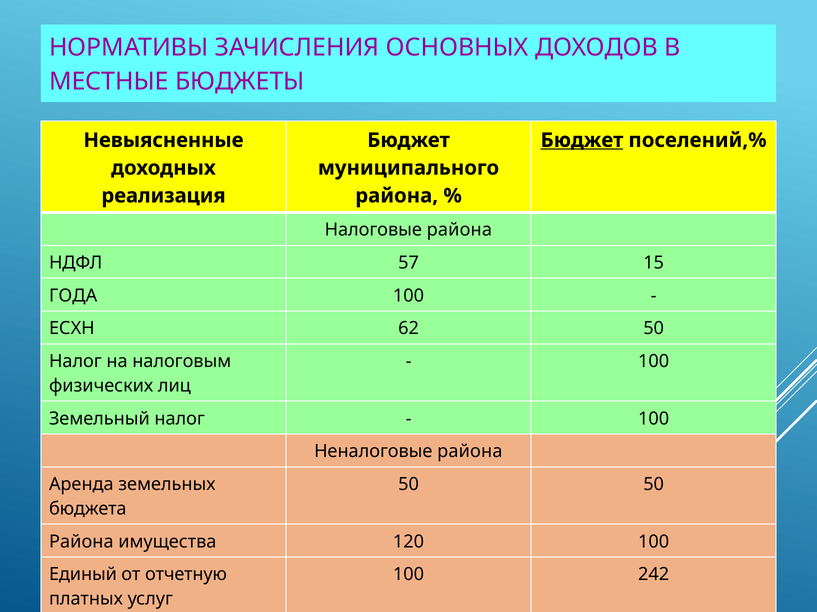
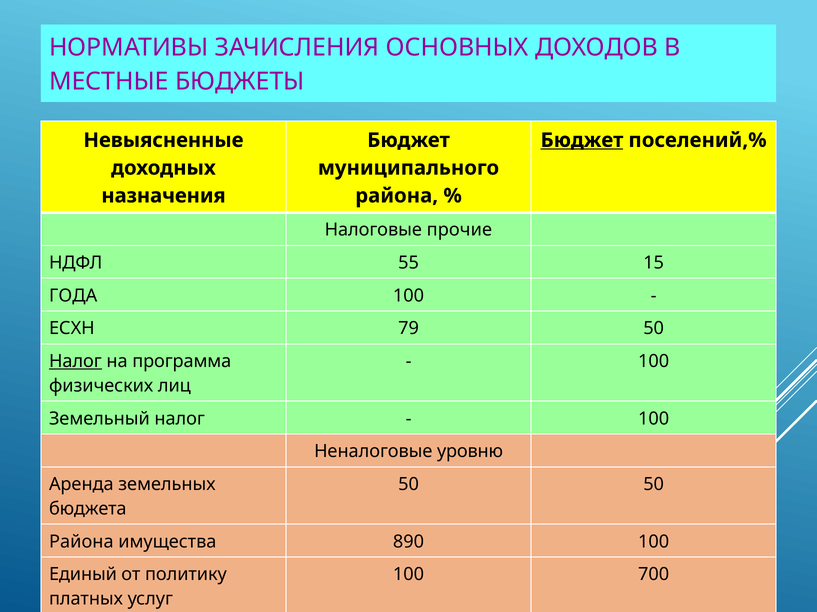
реализация: реализация -> назначения (164, 196)
Налоговые района: района -> прочие (459, 230)
57: 57 -> 55 (409, 263)
62: 62 -> 79 (409, 329)
Налог underline: none -> present (75, 362)
налоговым: налоговым -> программа (182, 362)
Неналоговые района: района -> уровню (470, 452)
120: 120 -> 890 (409, 542)
отчетную: отчетную -> политику (186, 575)
242: 242 -> 700 (654, 575)
